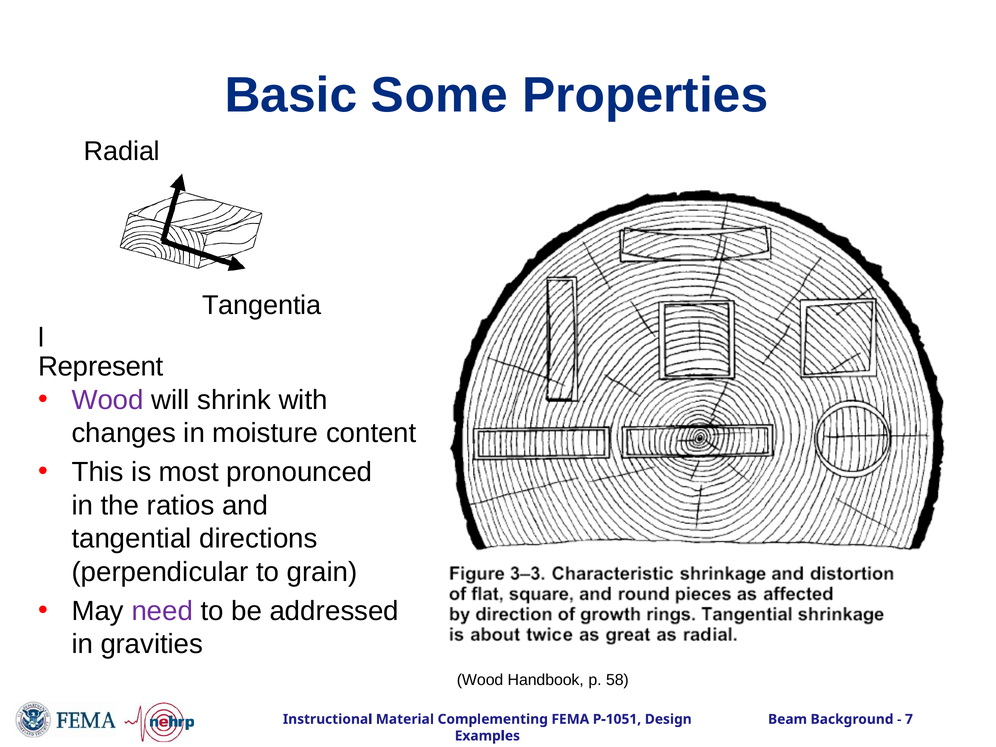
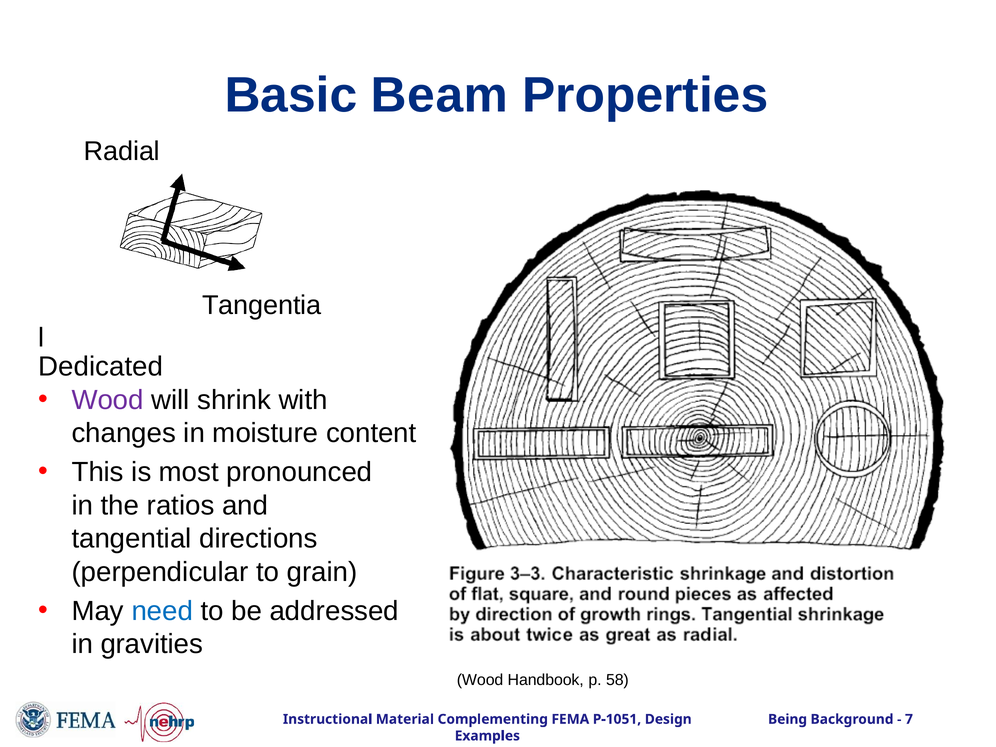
Some: Some -> Beam (439, 95)
Represent: Represent -> Dedicated (101, 367)
need colour: purple -> blue (162, 611)
Beam: Beam -> Being (788, 719)
